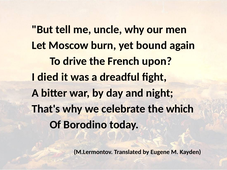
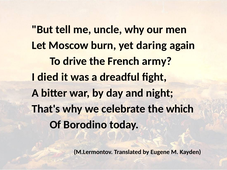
bound: bound -> daring (152, 45)
upon: upon -> army (157, 61)
